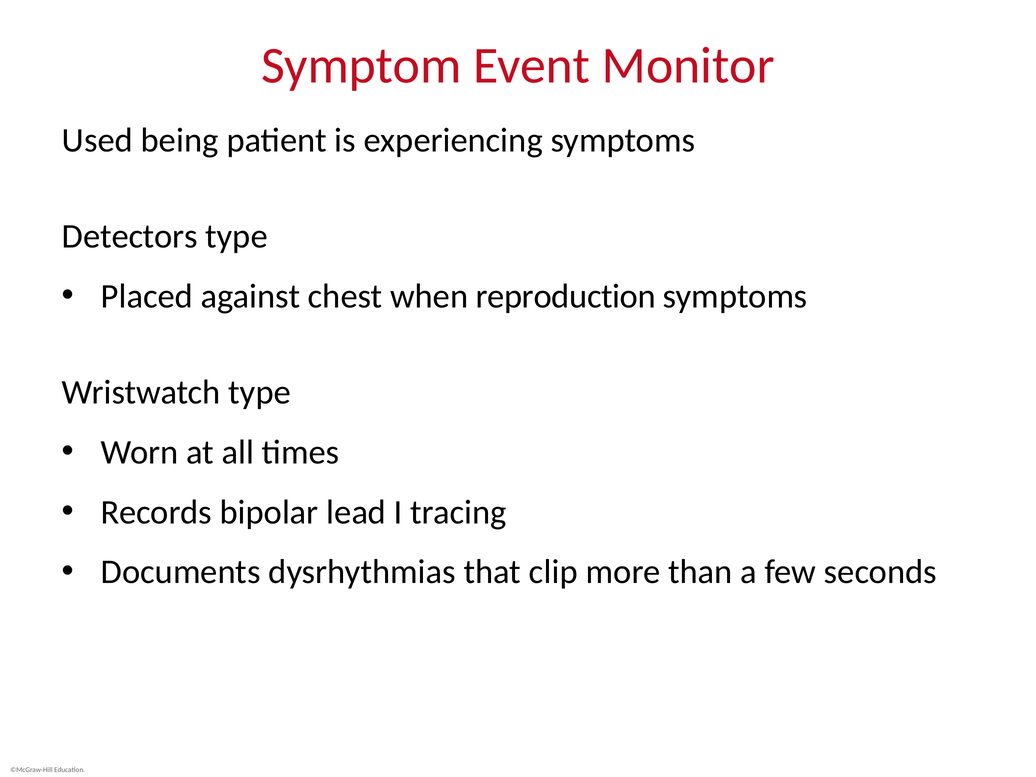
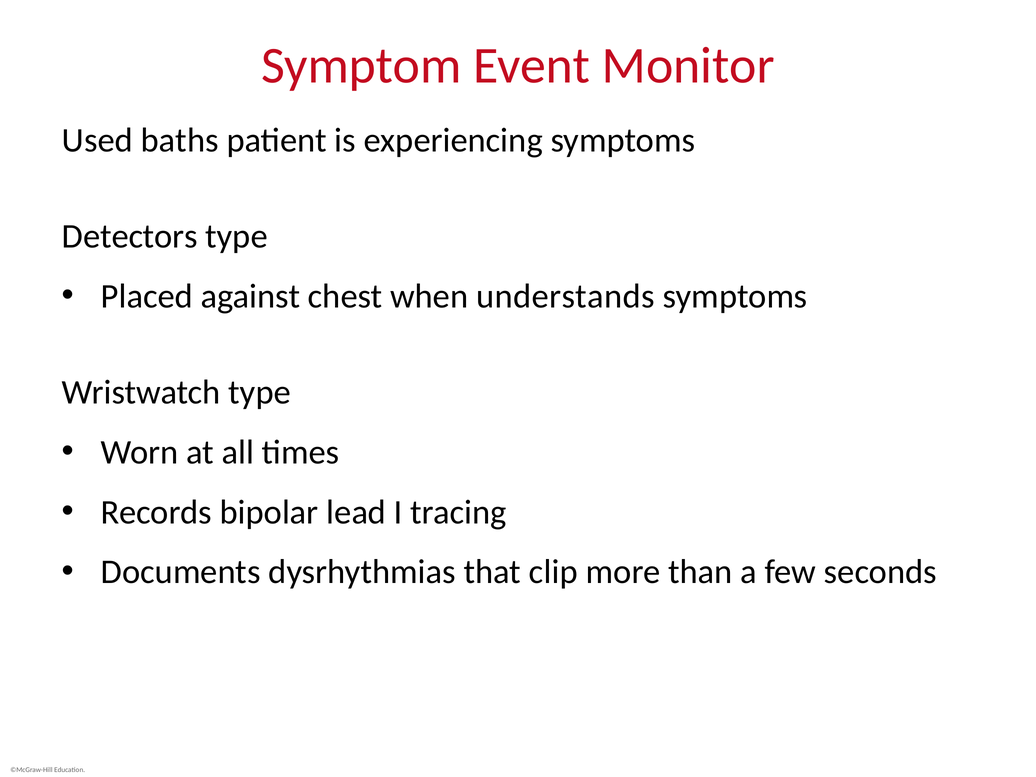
being: being -> baths (180, 140)
reproduction: reproduction -> understands (565, 296)
